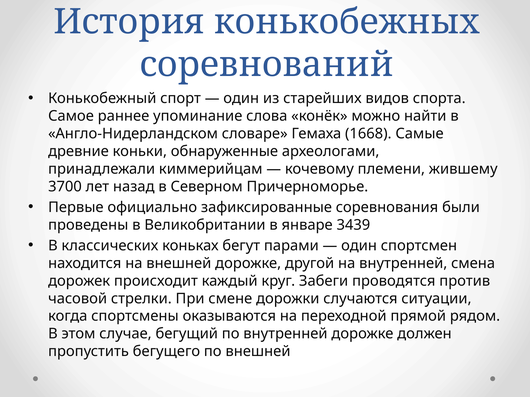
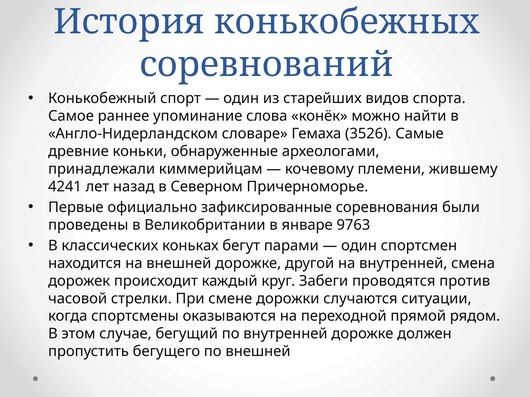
1668: 1668 -> 3526 (368, 134)
3700: 3700 -> 4241 (65, 187)
3439: 3439 -> 9763 (353, 225)
